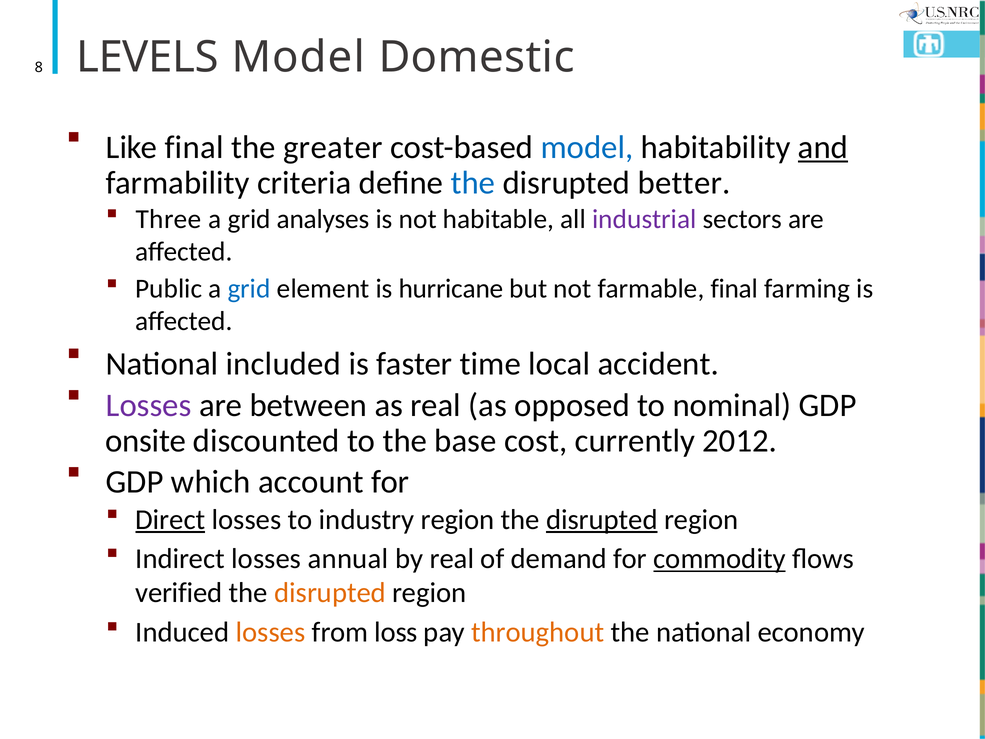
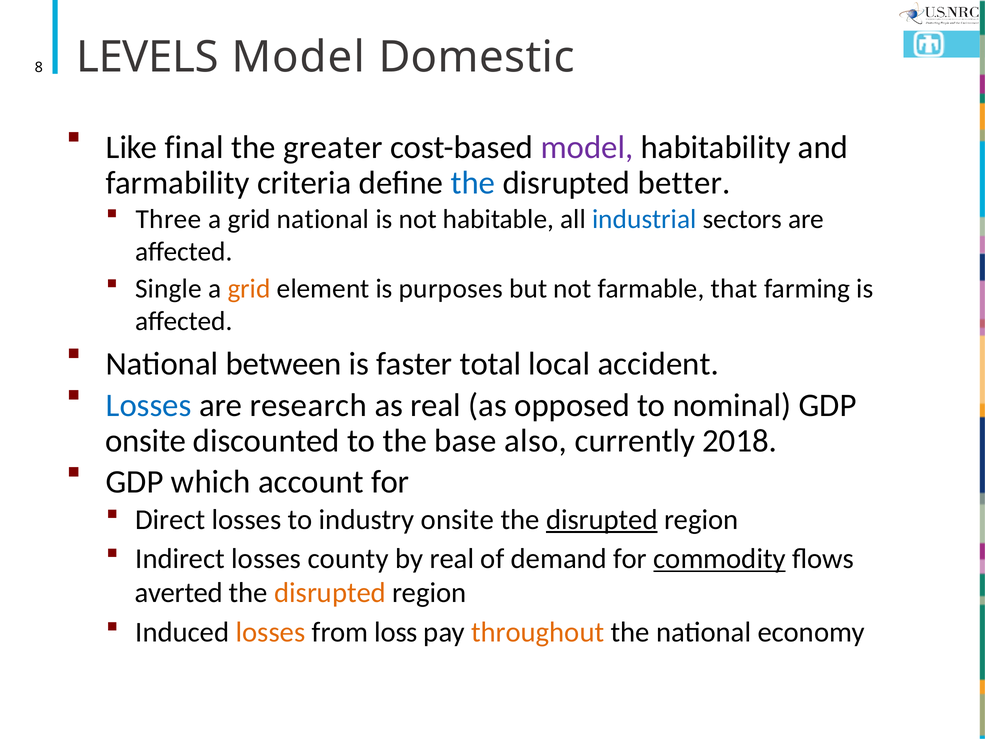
model colour: blue -> purple (587, 147)
and underline: present -> none (823, 147)
grid analyses: analyses -> national (323, 219)
industrial colour: purple -> blue (644, 219)
Public: Public -> Single (169, 289)
grid colour: blue -> orange (249, 289)
hurricane: hurricane -> purposes (451, 289)
farmable final: final -> that (734, 289)
included: included -> between (284, 364)
time: time -> total (491, 364)
Losses colour: purple -> blue (149, 405)
between: between -> research (308, 405)
cost: cost -> also (536, 441)
2012: 2012 -> 2018 (740, 441)
Direct underline: present -> none (170, 519)
industry region: region -> onsite (457, 519)
annual: annual -> county (348, 559)
verified: verified -> averted (179, 593)
